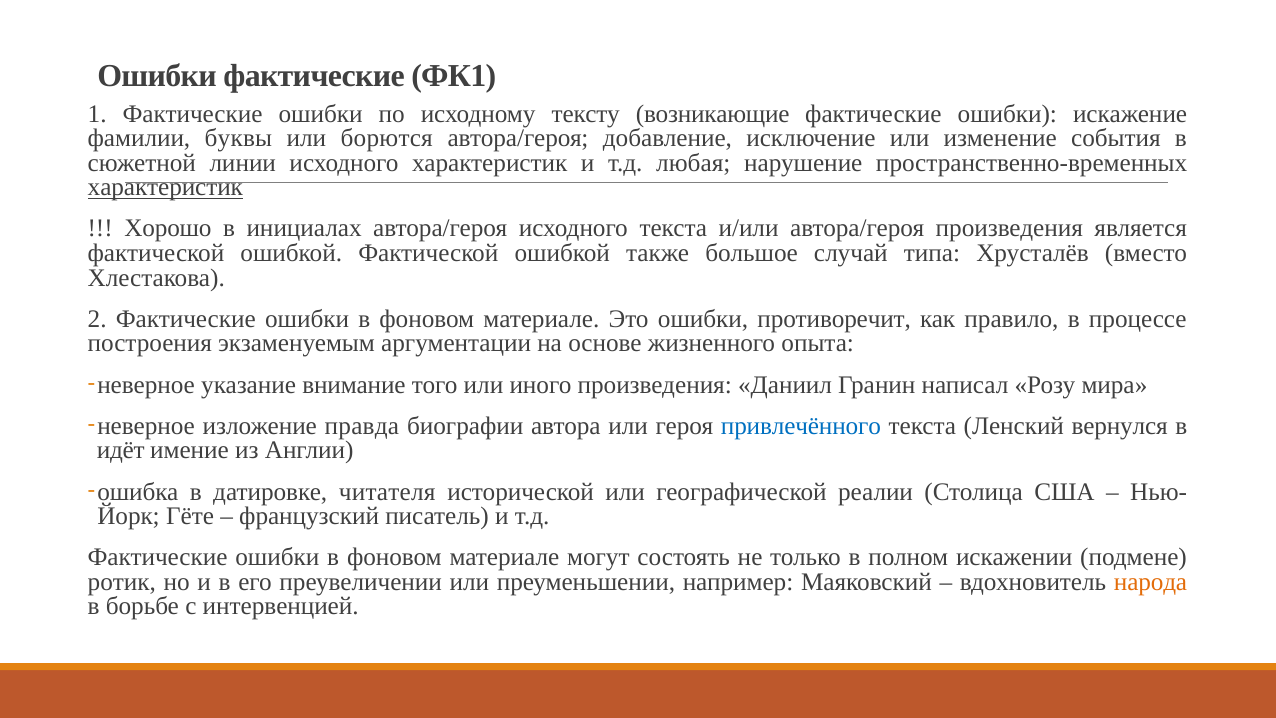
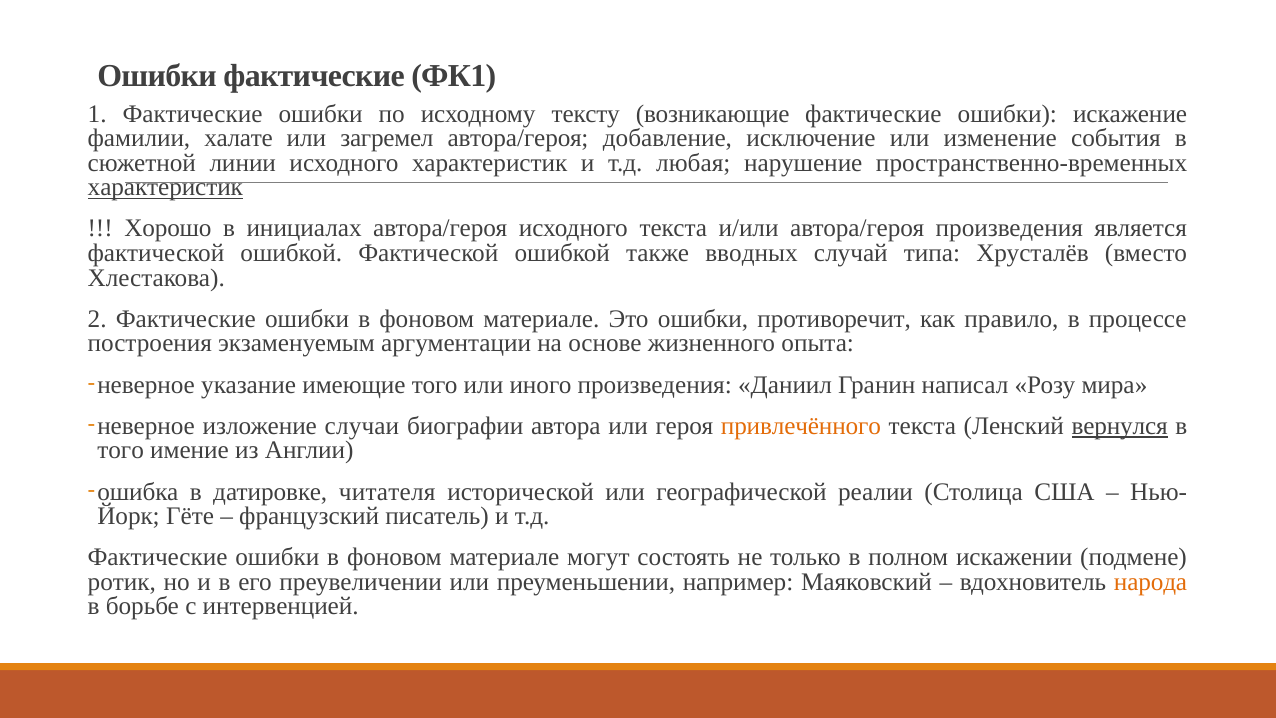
буквы: буквы -> халате (239, 138)
борются: борются -> загремел (387, 138)
большое: большое -> вводных (752, 253)
внимание: внимание -> имеющие (354, 385)
правда: правда -> случаи (362, 426)
привлечённого colour: blue -> orange (801, 426)
вернулся underline: none -> present (1120, 426)
идёт: идёт -> того (121, 450)
